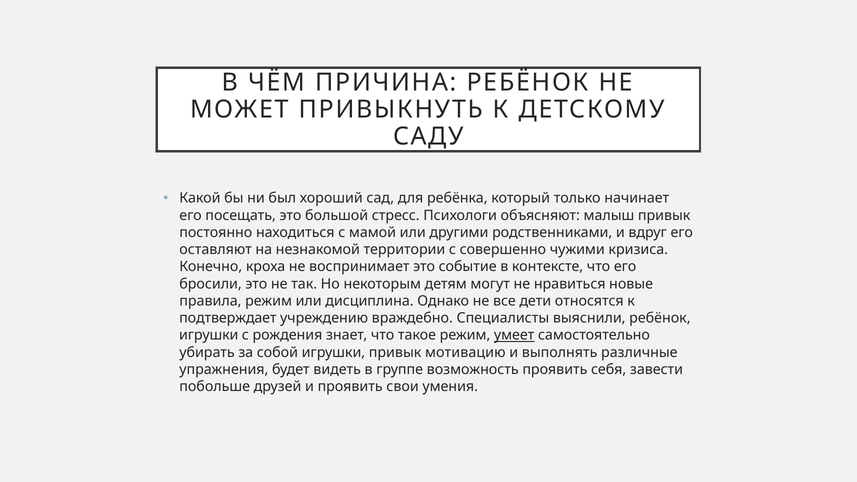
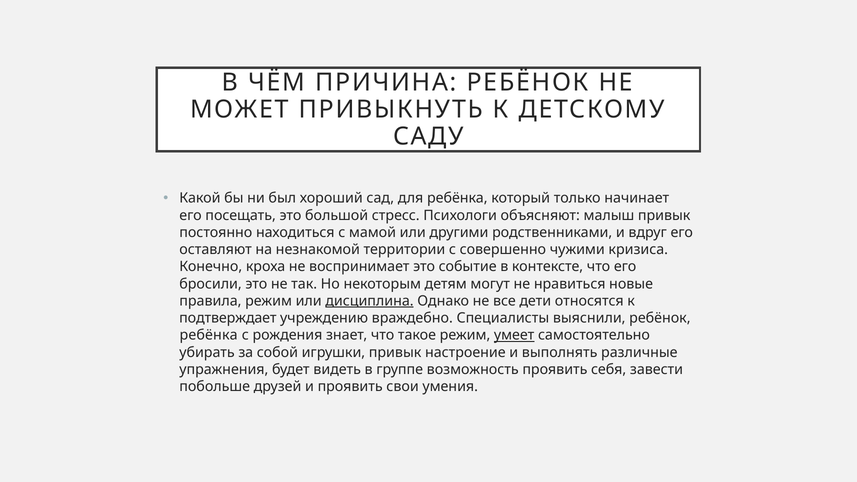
дисциплина underline: none -> present (369, 301)
игрушки: игрушки -> ребёнка (209, 335)
мотивацию: мотивацию -> настроение (465, 352)
